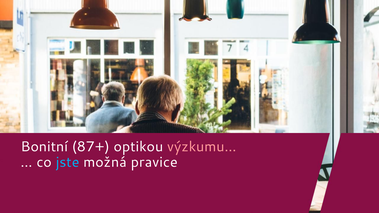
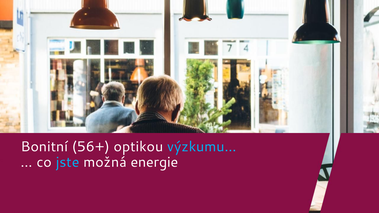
87+: 87+ -> 56+ (91, 147)
výzkumu… colour: pink -> light blue (202, 147)
pravice: pravice -> energie (154, 162)
